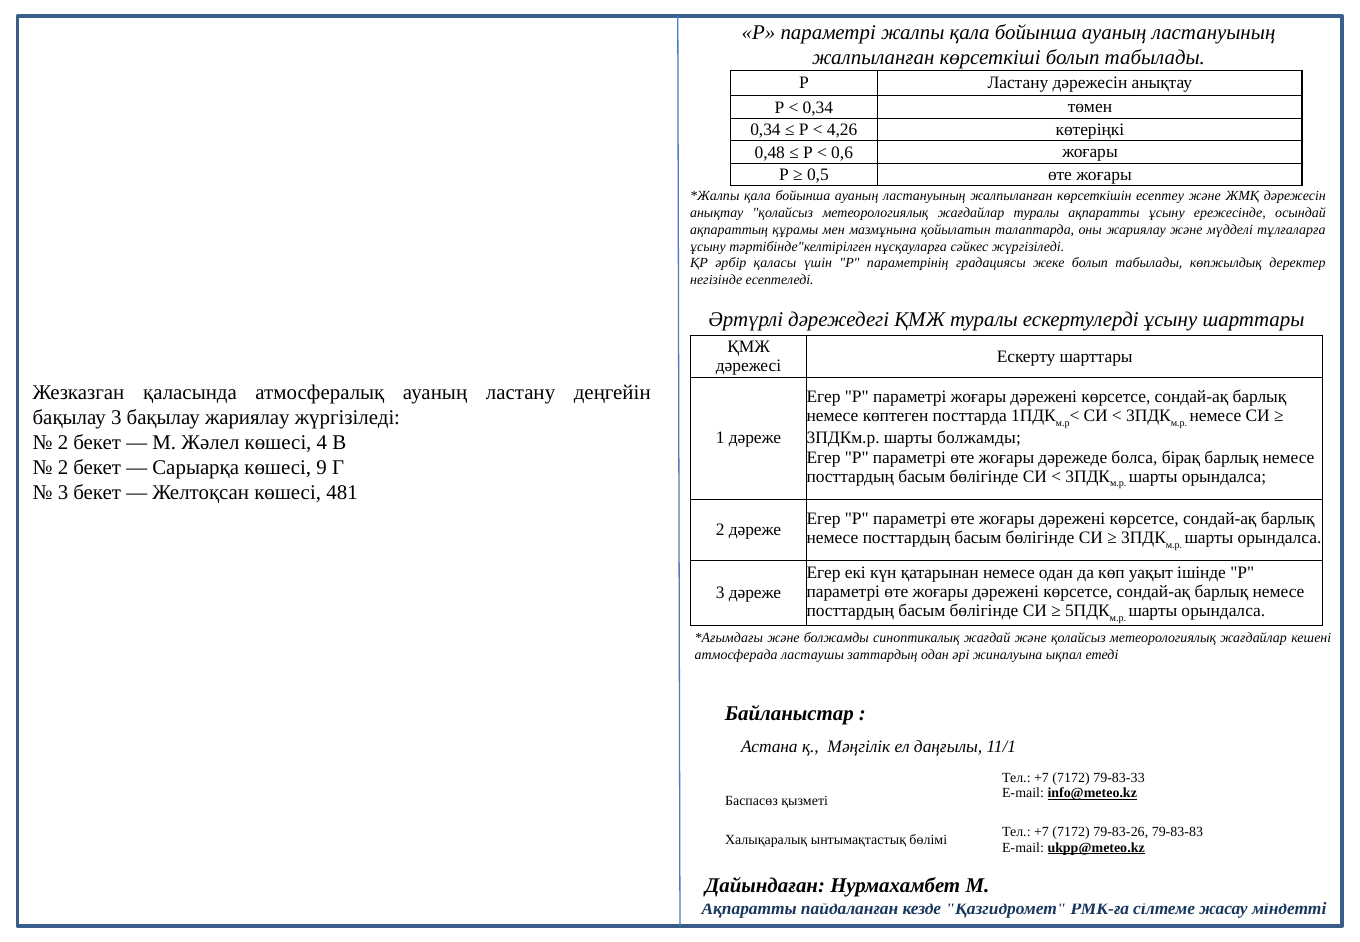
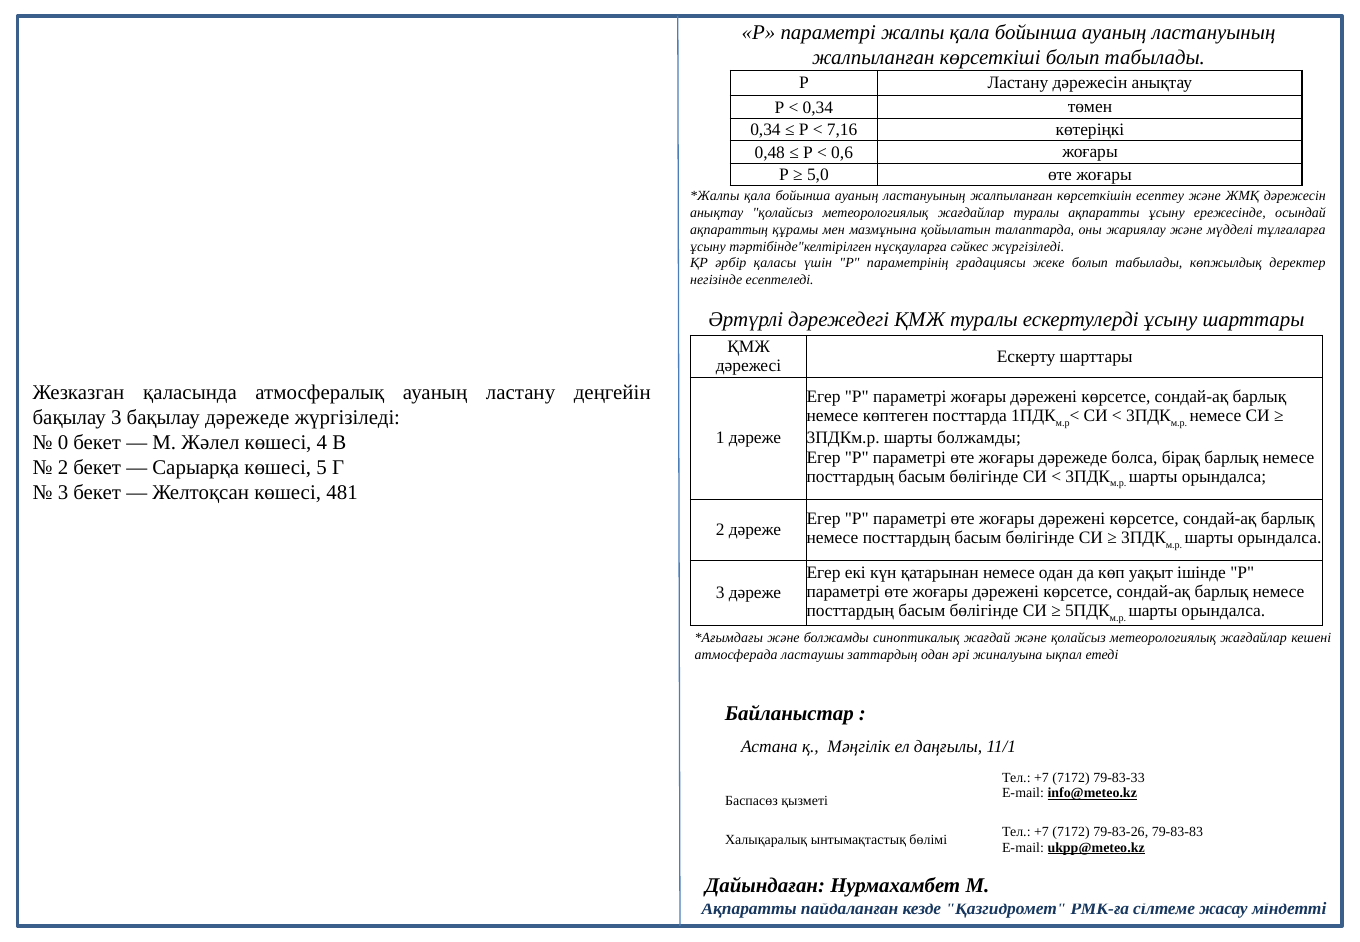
4,26: 4,26 -> 7,16 (842, 130)
0,5: 0,5 -> 5,0 (818, 175)
бақылау жариялау: жариялау -> дәрежеде (247, 417)
2: 2 -> 0 (63, 442)
9: 9 -> 5 (322, 467)
